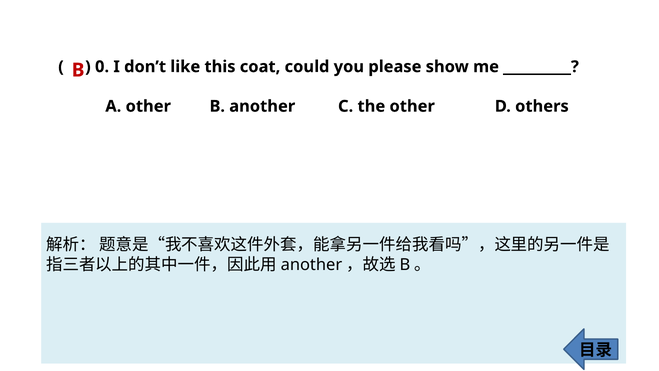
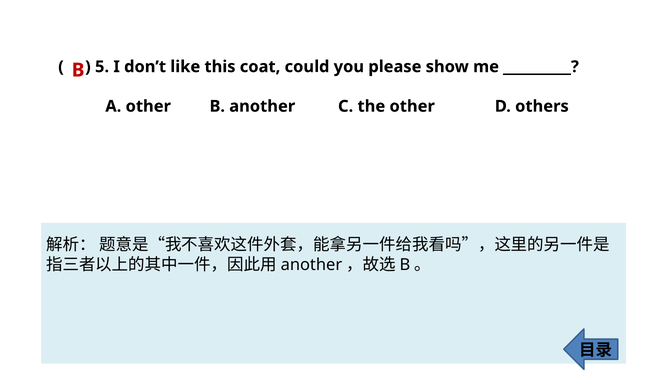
0: 0 -> 5 (102, 67)
